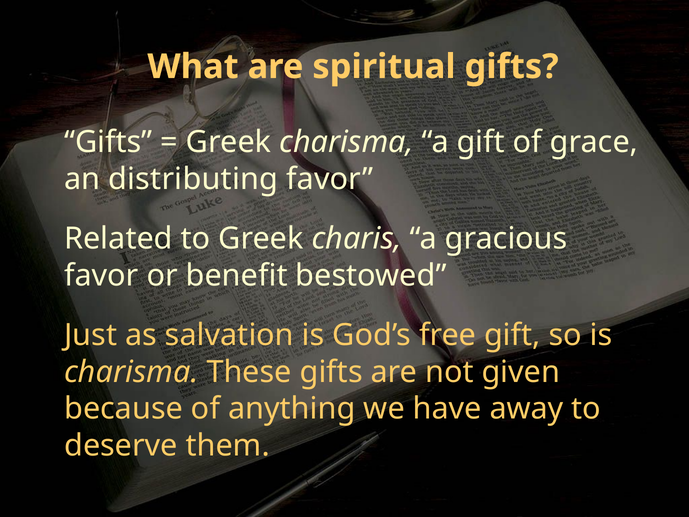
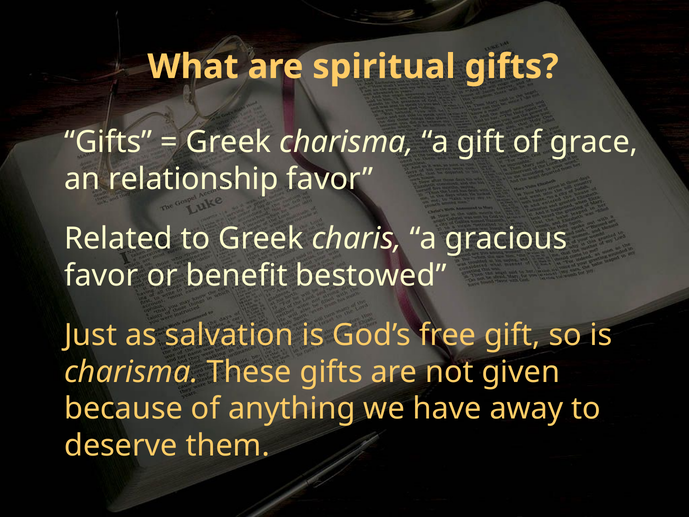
distributing: distributing -> relationship (193, 179)
